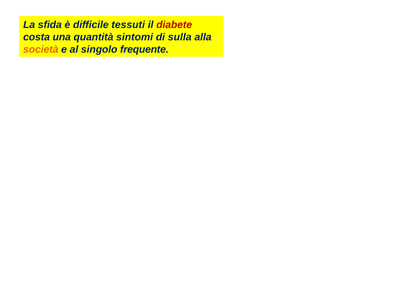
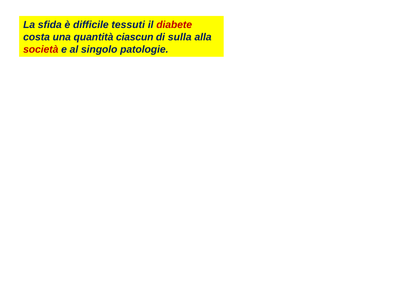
sintomi: sintomi -> ciascun (135, 37)
società colour: orange -> red (41, 49)
frequente: frequente -> patologie (144, 49)
